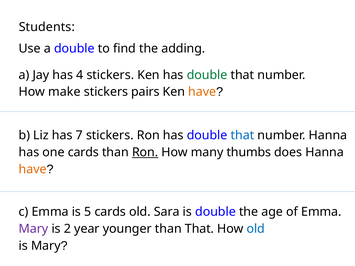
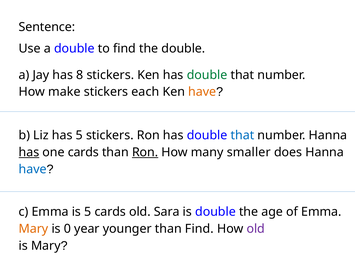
Students: Students -> Sentence (47, 27)
the adding: adding -> double (183, 49)
4: 4 -> 8 (80, 75)
pairs: pairs -> each (145, 92)
has 7: 7 -> 5 (79, 135)
has underline: none -> present (29, 152)
thumbs: thumbs -> smaller (249, 152)
have colour: orange -> blue (33, 169)
Mary colour: purple -> orange (34, 229)
2: 2 -> 0 (67, 229)
than That: That -> Find (199, 229)
old colour: blue -> purple (256, 229)
